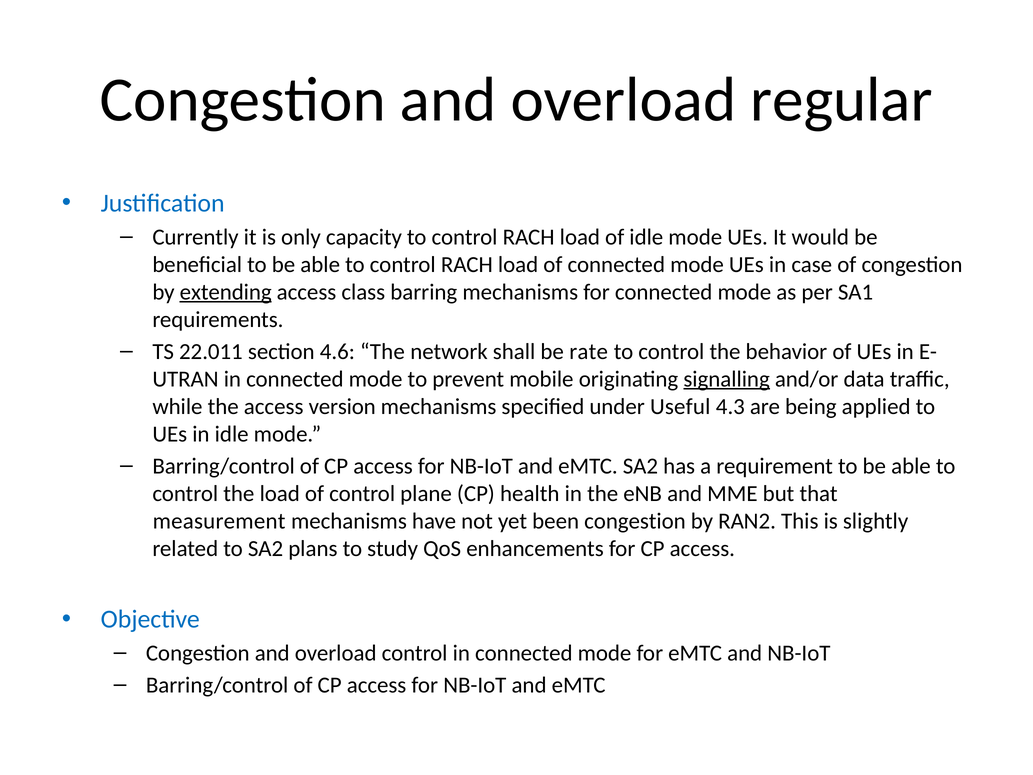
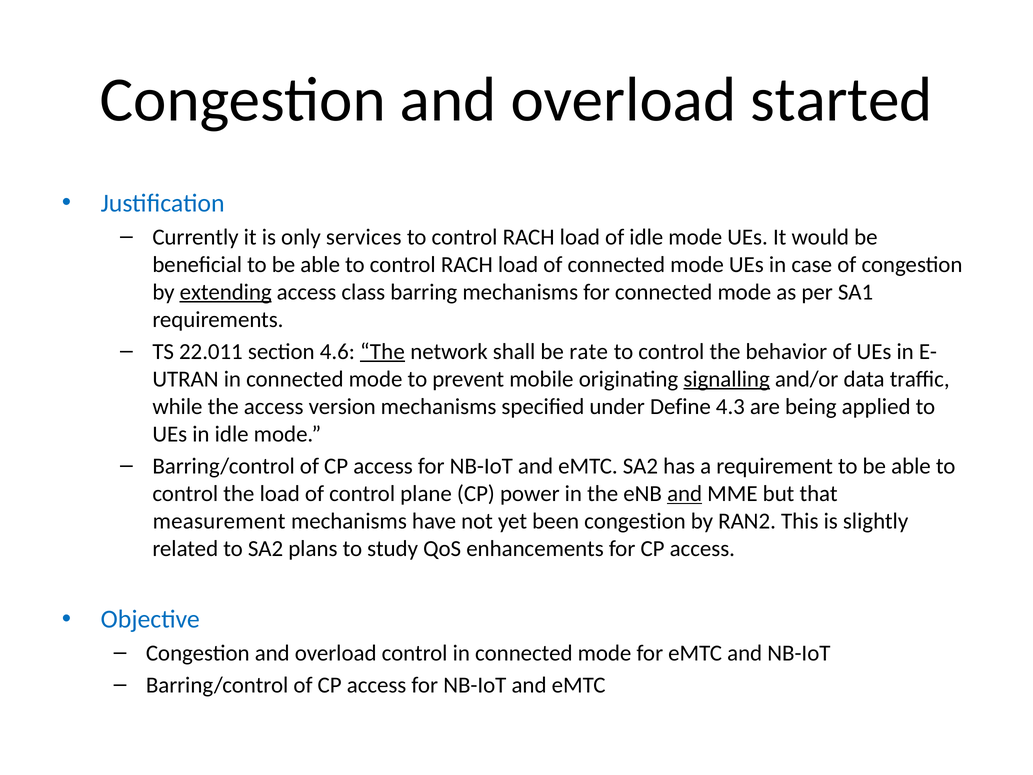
regular: regular -> started (842, 100)
capacity: capacity -> services (364, 237)
The underline: none -> present (382, 351)
Useful: Useful -> Define (680, 406)
health: health -> power (530, 493)
and underline: none -> present (685, 493)
